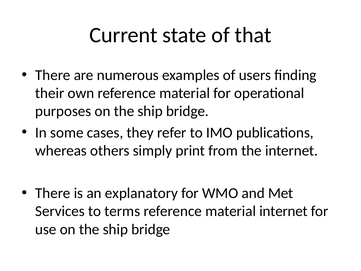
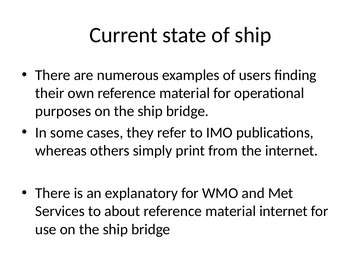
of that: that -> ship (253, 35)
terms: terms -> about (122, 211)
